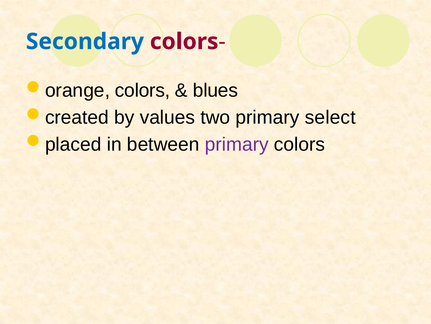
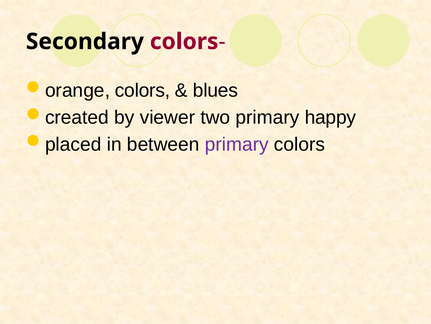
Secondary colour: blue -> black (85, 41)
values: values -> viewer (167, 117)
select: select -> happy (330, 117)
